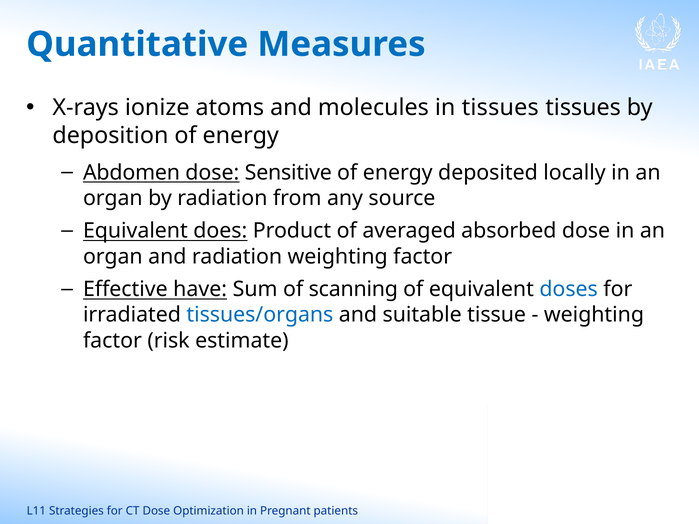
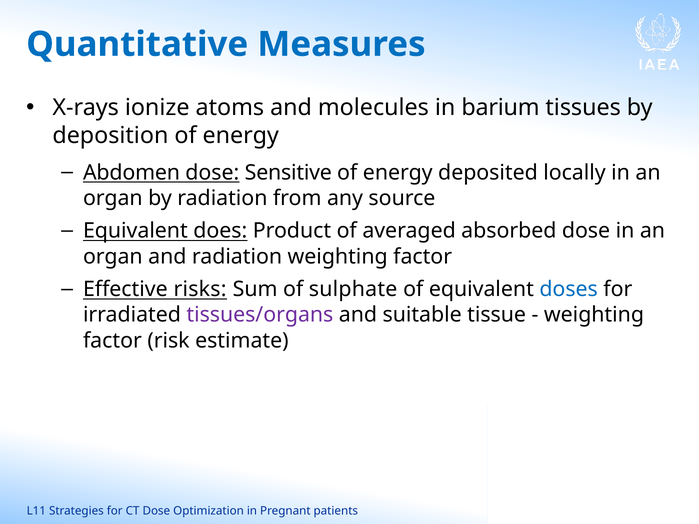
in tissues: tissues -> barium (500, 108)
have: have -> risks (200, 289)
scanning: scanning -> sulphate (353, 289)
tissues/organs colour: blue -> purple (260, 315)
